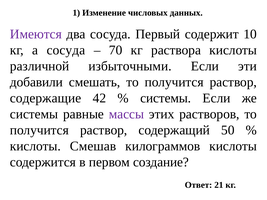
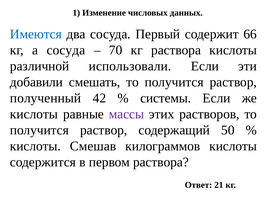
Имеются colour: purple -> blue (36, 34)
10: 10 -> 66 (250, 34)
избыточными: избыточными -> использовали (130, 66)
содержащие: содержащие -> полученный (46, 98)
системы: системы -> кислоты (34, 114)
первом создание: создание -> раствора (161, 162)
